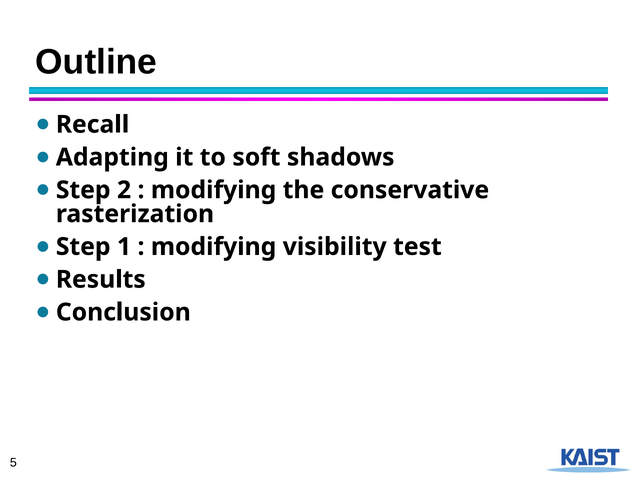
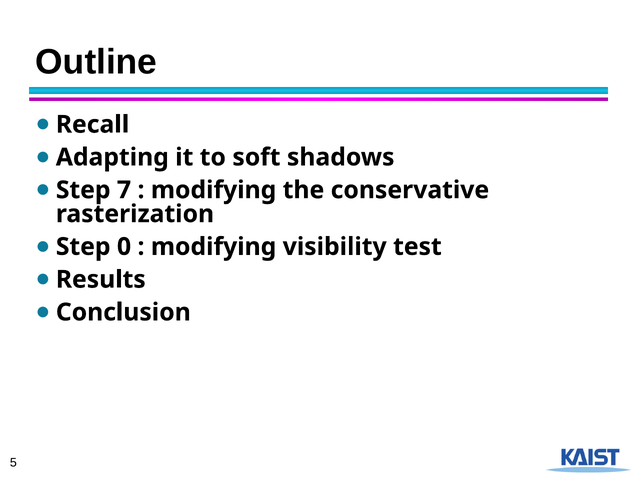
2: 2 -> 7 (124, 190)
1: 1 -> 0 (124, 247)
